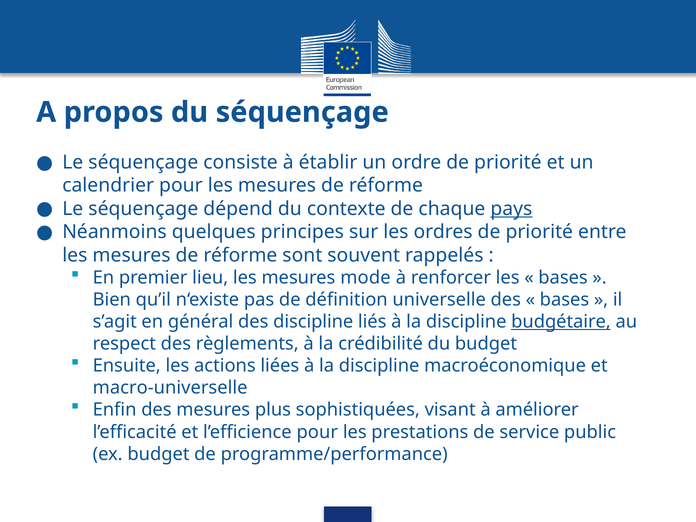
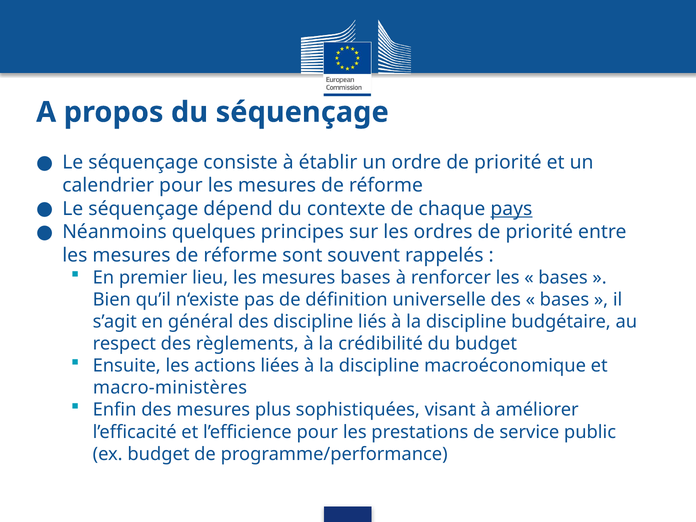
mesures mode: mode -> bases (365, 278)
budgétaire underline: present -> none (561, 322)
macro-universelle: macro-universelle -> macro-ministères (170, 388)
